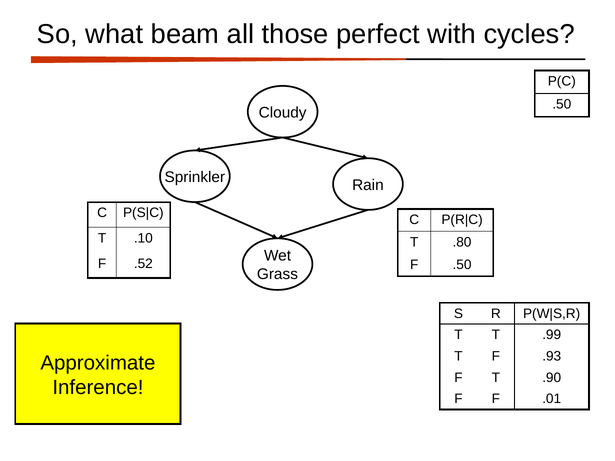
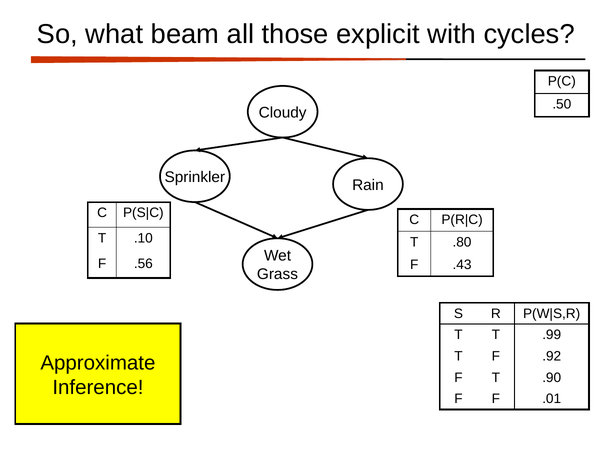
perfect: perfect -> explicit (378, 34)
.52: .52 -> .56 (143, 264)
F .50: .50 -> .43 (462, 265)
.93: .93 -> .92 (552, 356)
